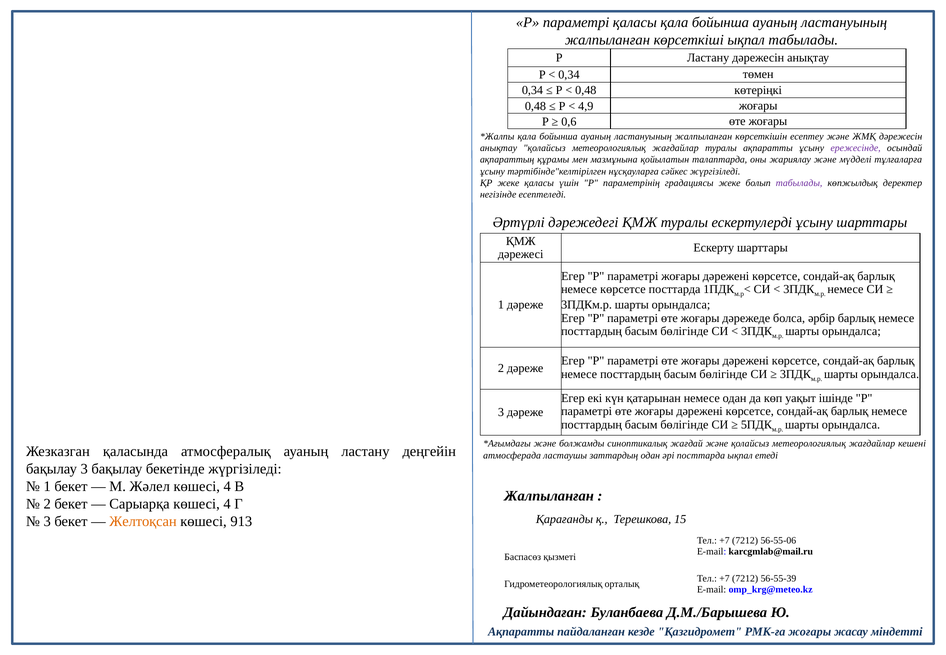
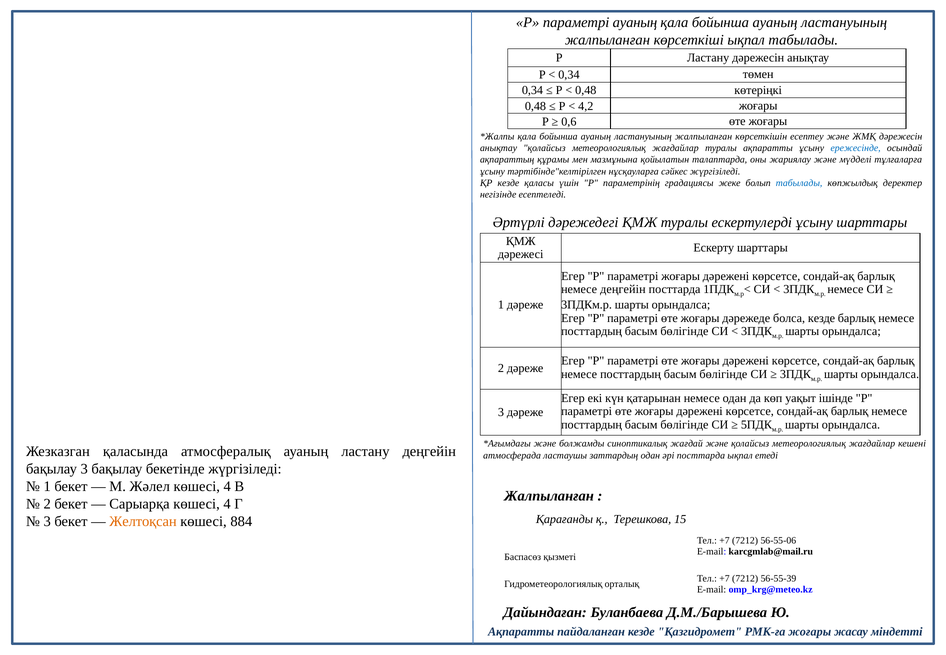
параметрі қаласы: қаласы -> ауаның (635, 22)
4,9: 4,9 -> 4,2 (586, 106)
ережесінде colour: purple -> blue (856, 148)
ҚР жеке: жеке -> кезде (508, 183)
табылады colour: purple -> blue (799, 183)
немесе көрсетсе: көрсетсе -> деңгейін (623, 289)
болса әрбір: әрбір -> кезде (822, 318)
913: 913 -> 884 (241, 521)
